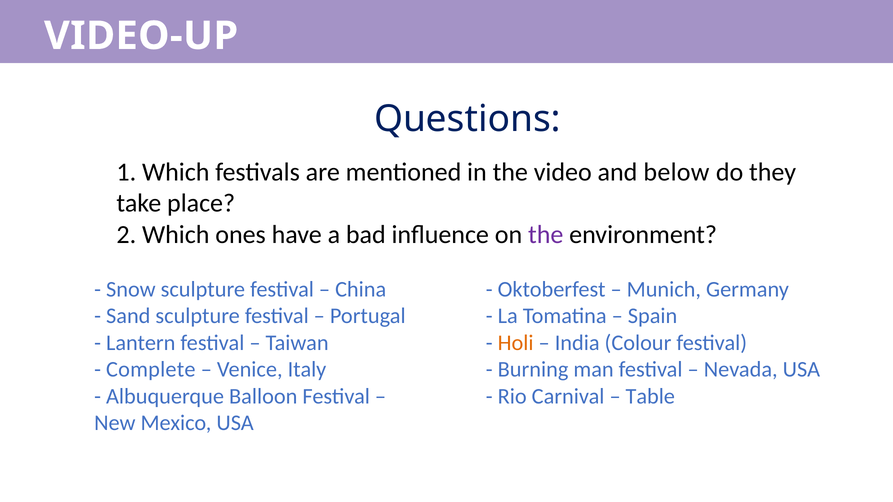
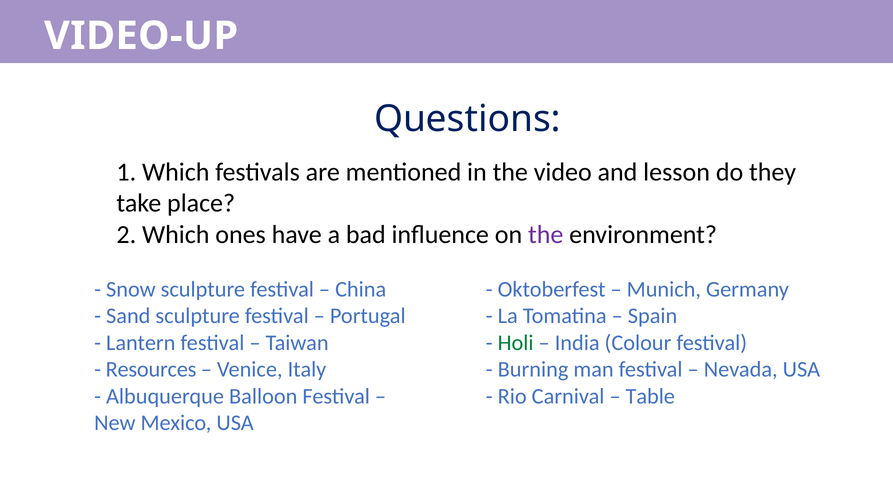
below: below -> lesson (677, 172)
Holi colour: orange -> green (516, 343)
Complete: Complete -> Resources (151, 370)
